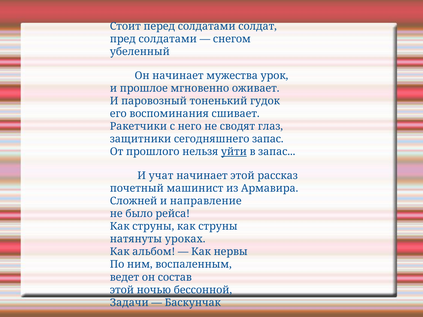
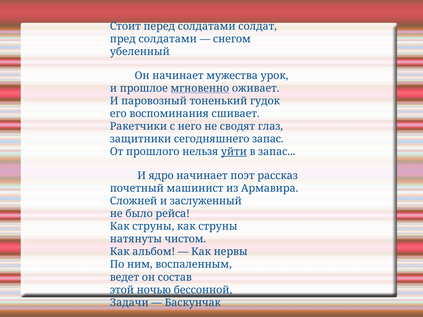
мгновенно underline: none -> present (200, 88)
учат: учат -> ядро (161, 176)
начинает этой: этой -> поэт (242, 176)
направление: направление -> заслуженный (206, 201)
уроках: уроках -> чистом (185, 239)
